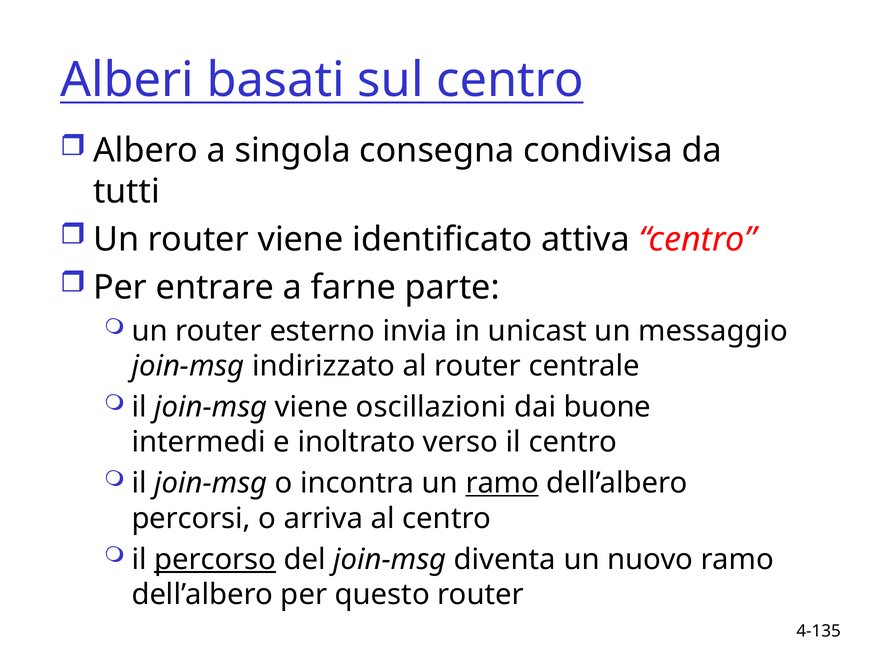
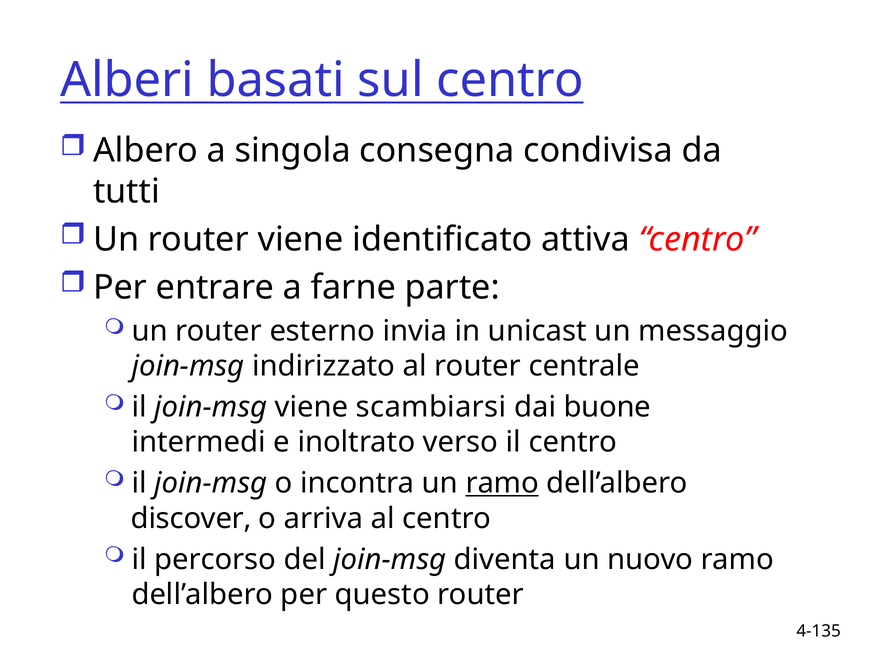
oscillazioni: oscillazioni -> scambiarsi (431, 407)
percorsi: percorsi -> discover (191, 519)
percorso underline: present -> none (215, 560)
